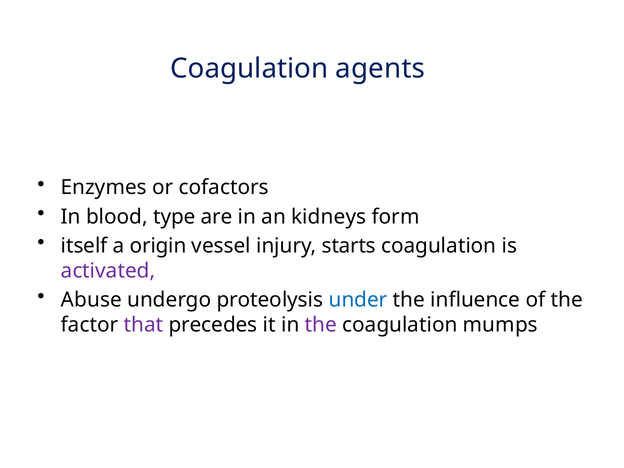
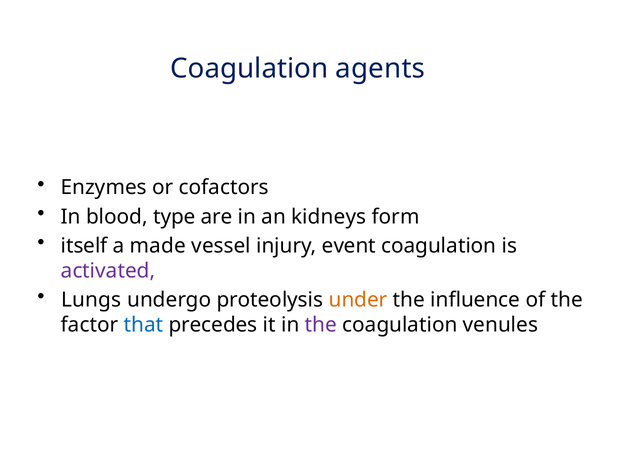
origin: origin -> made (158, 246)
starts: starts -> event (349, 246)
Abuse: Abuse -> Lungs (91, 300)
under colour: blue -> orange (358, 300)
that colour: purple -> blue (143, 325)
mumps: mumps -> venules (500, 325)
